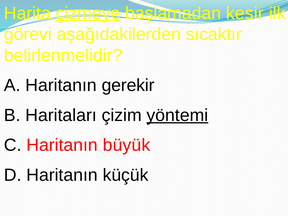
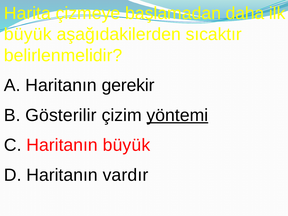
çizmeye underline: present -> none (88, 13)
kesir: kesir -> daha (245, 13)
görevi: görevi -> büyük (28, 34)
Haritaları: Haritaları -> Gösterilir (61, 115)
küçük: küçük -> vardır (126, 175)
